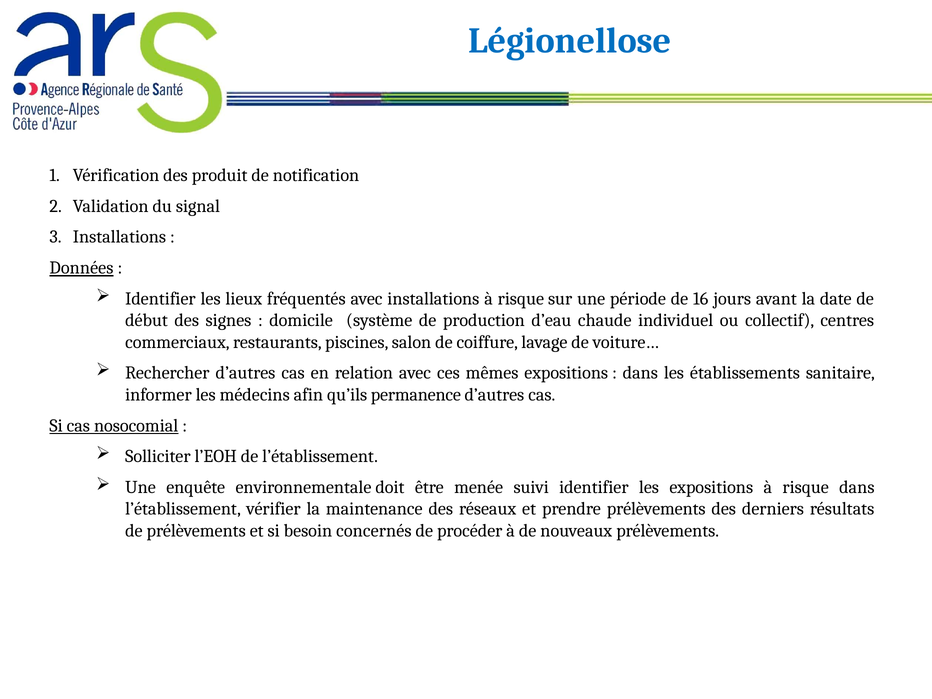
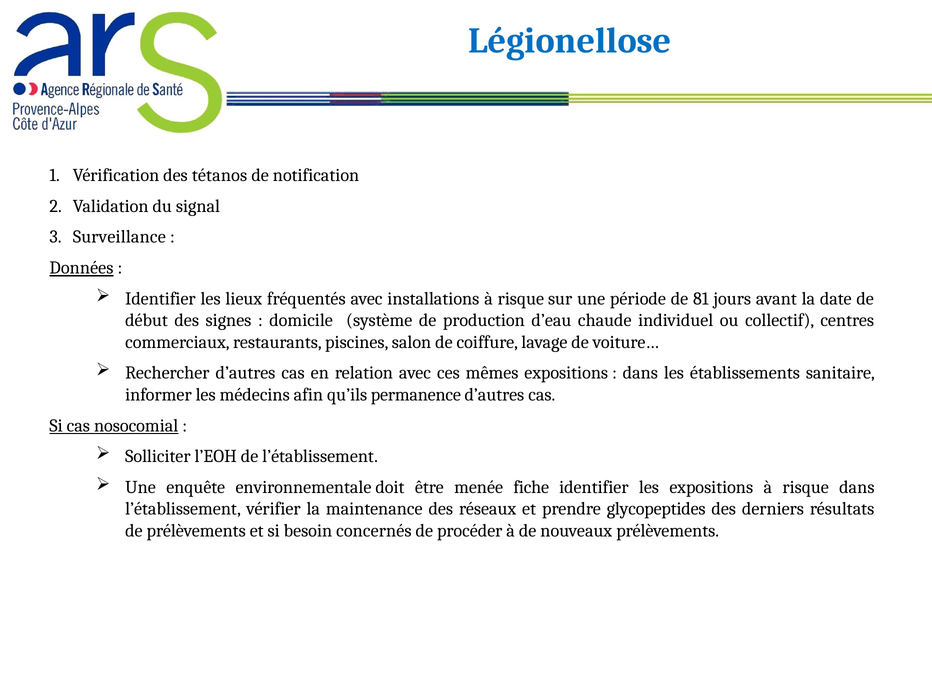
produit: produit -> tétanos (220, 175)
Installations: Installations -> Surveillance (119, 237)
16: 16 -> 81 (701, 299)
suivi: suivi -> fiche (531, 487)
prendre prélèvements: prélèvements -> glycopeptides (656, 509)
